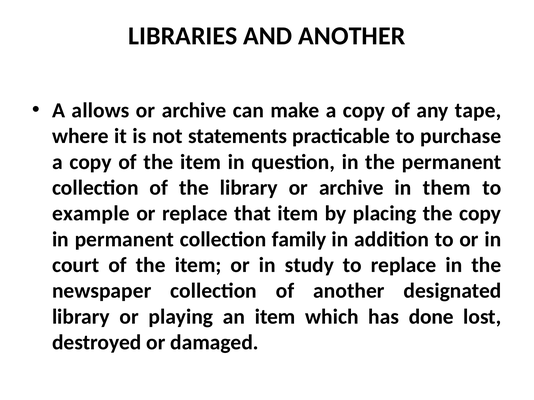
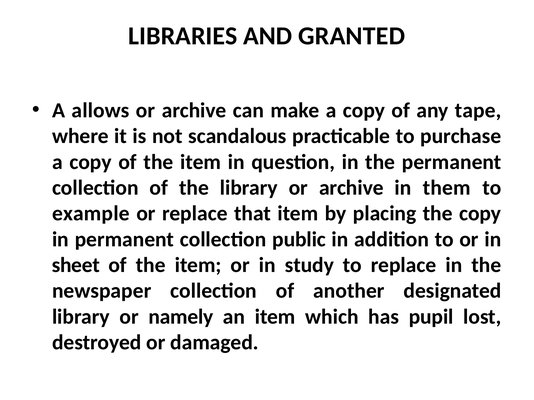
AND ANOTHER: ANOTHER -> GRANTED (352, 36)
statements: statements -> scandalous (237, 136)
family: family -> public (299, 240)
court: court -> sheet (76, 265)
playing: playing -> namely (181, 317)
done: done -> pupil (431, 317)
